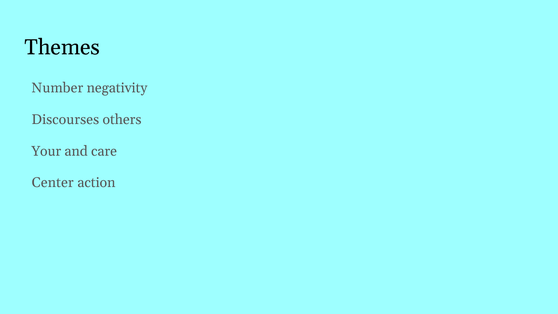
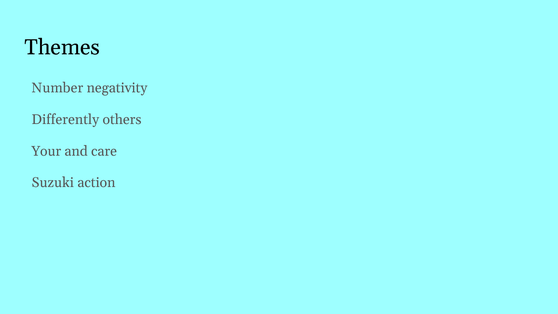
Discourses: Discourses -> Differently (65, 119)
Center: Center -> Suzuki (53, 183)
